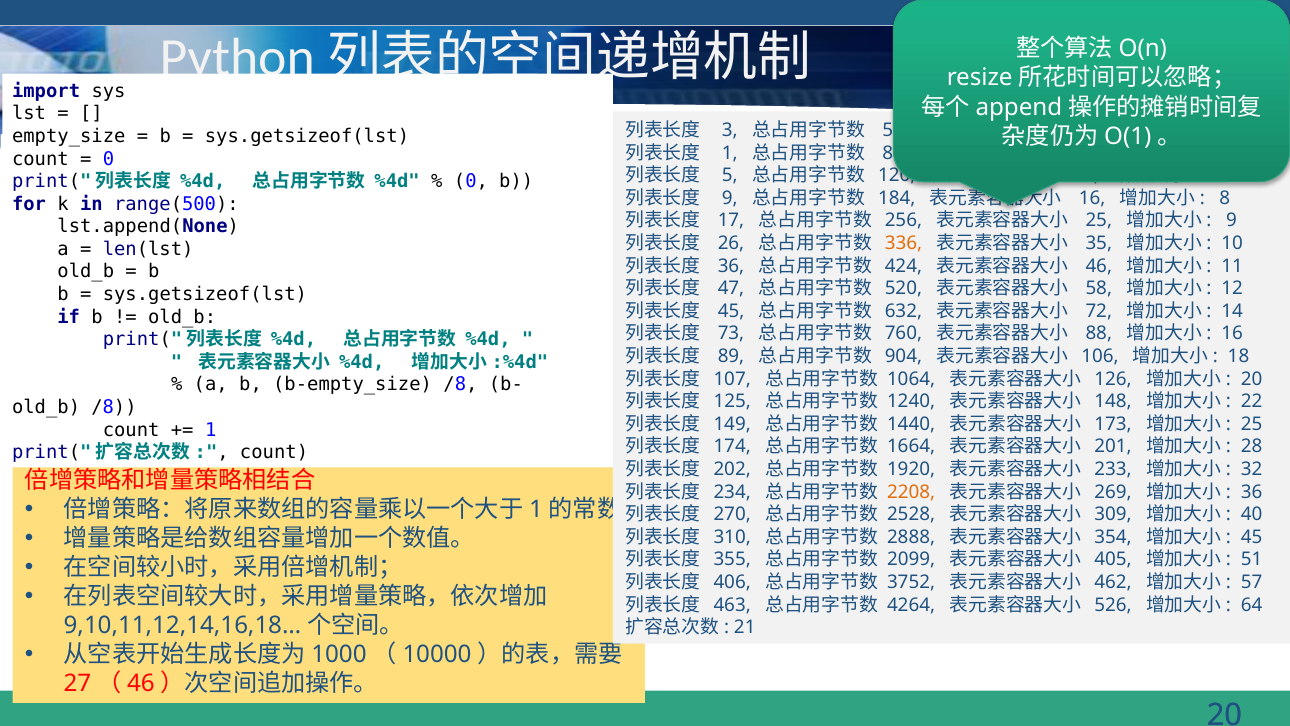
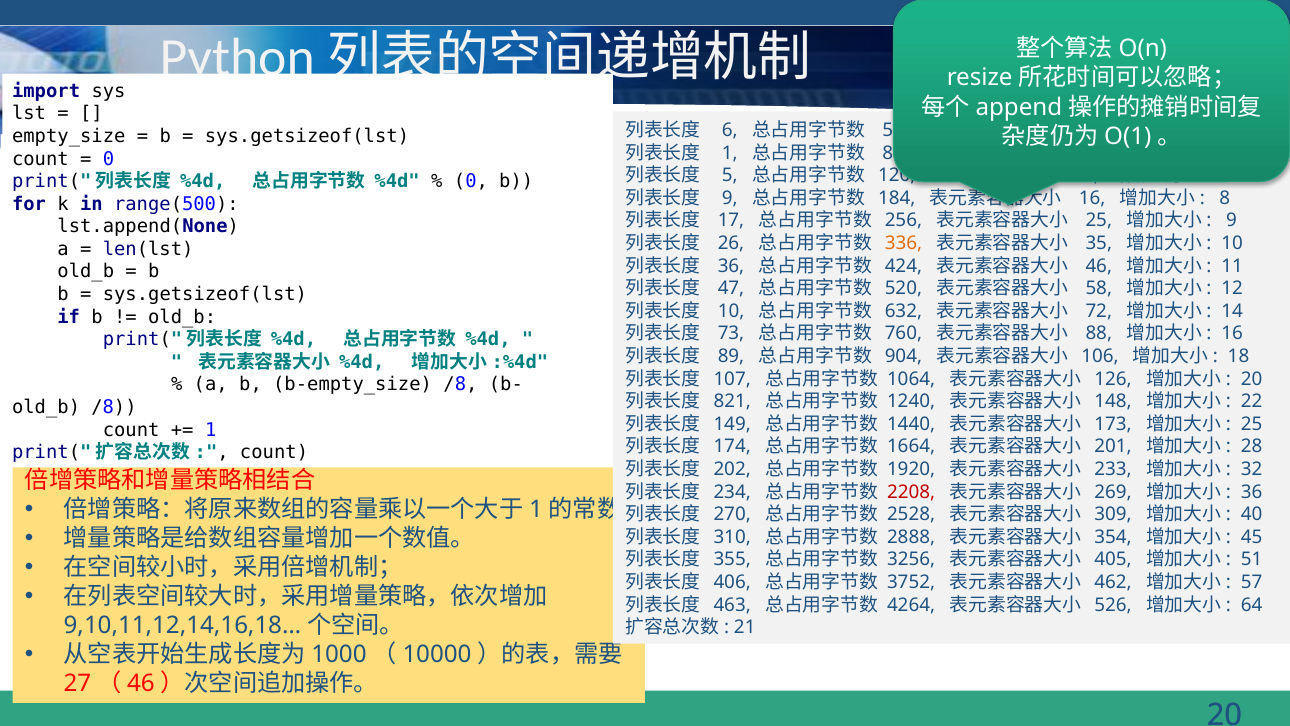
3: 3 -> 6 (730, 130)
45: 45 -> 10 (731, 311)
125: 125 -> 821 (732, 401)
2208 colour: orange -> red (911, 492)
2099: 2099 -> 3256 (911, 560)
